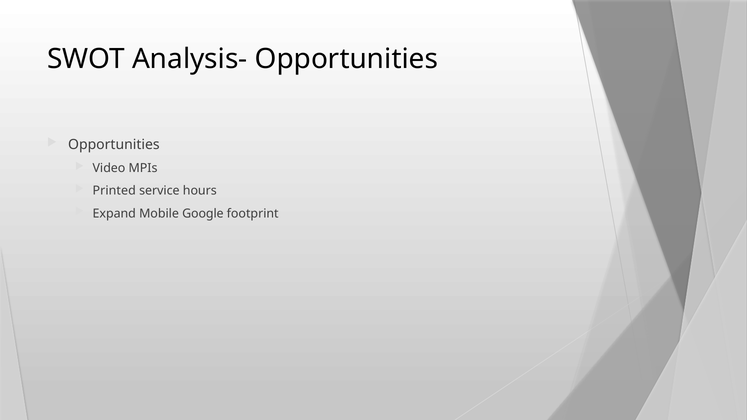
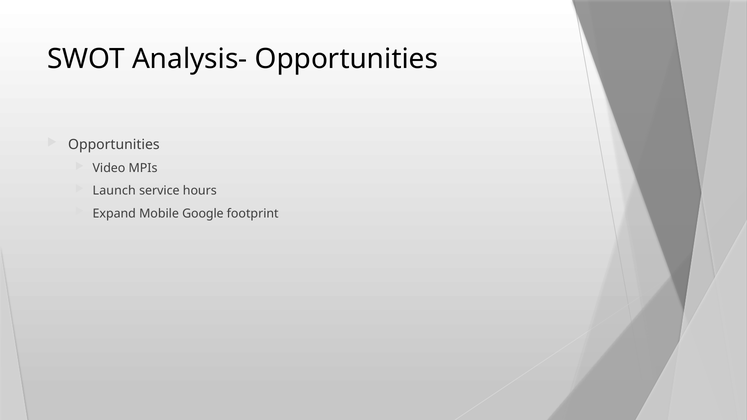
Printed: Printed -> Launch (114, 191)
